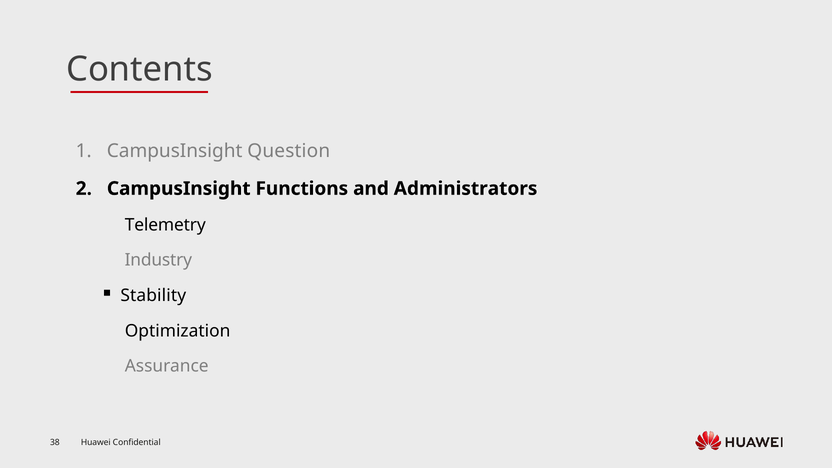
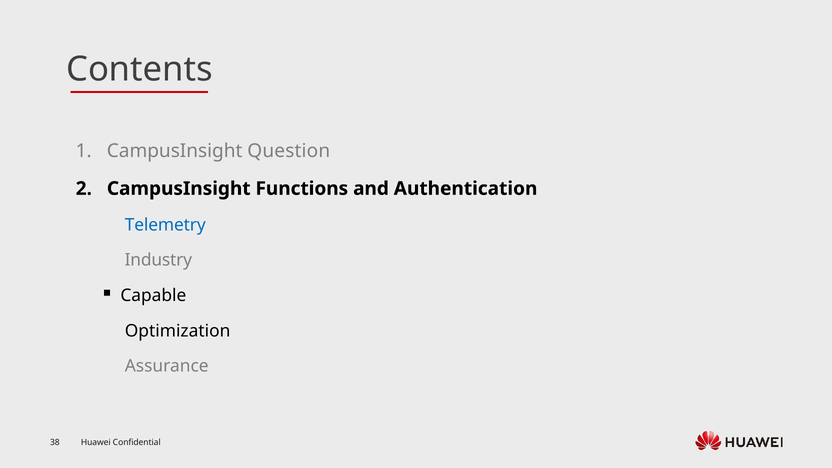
Administrators: Administrators -> Authentication (466, 189)
Telemetry colour: black -> blue (165, 225)
Stability: Stability -> Capable (153, 296)
